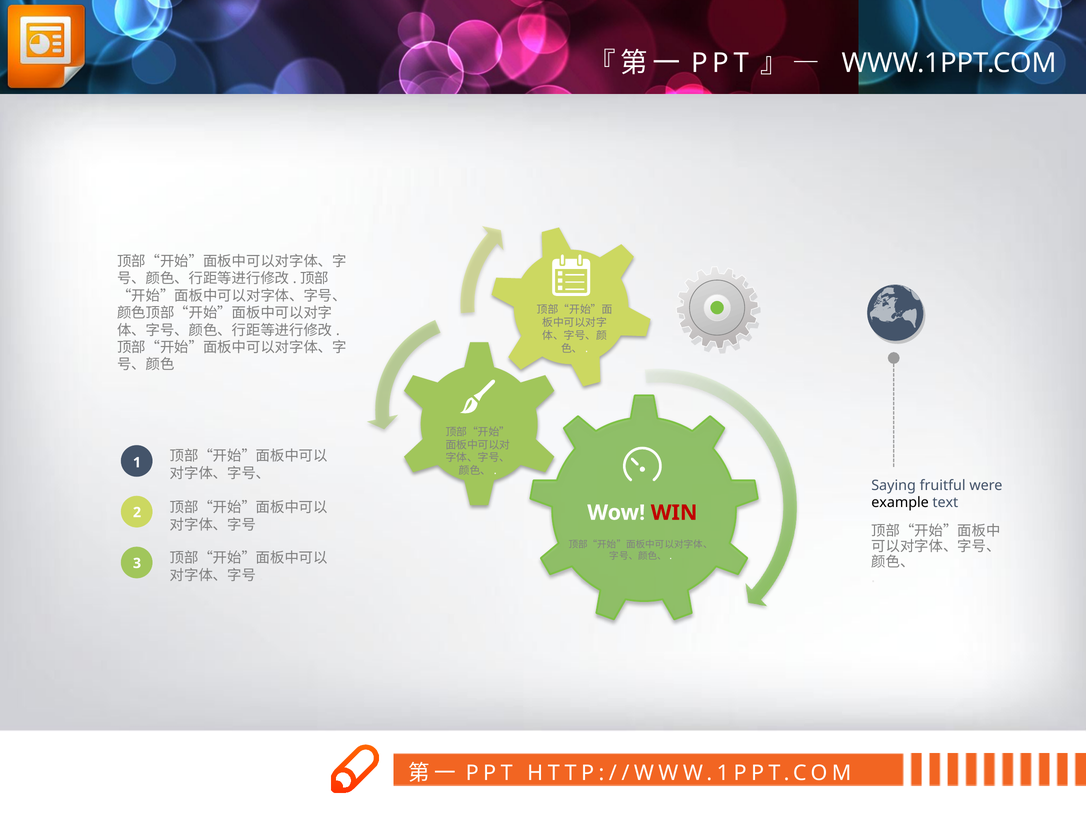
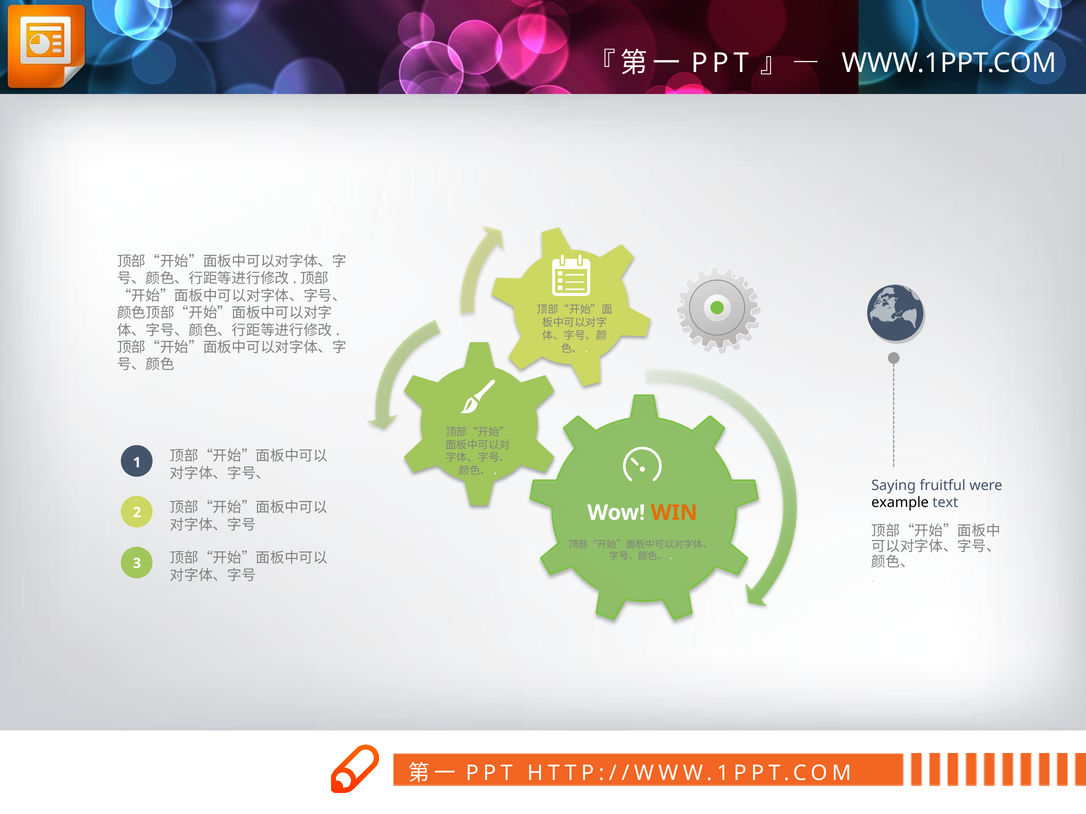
WIN colour: red -> orange (674, 513)
